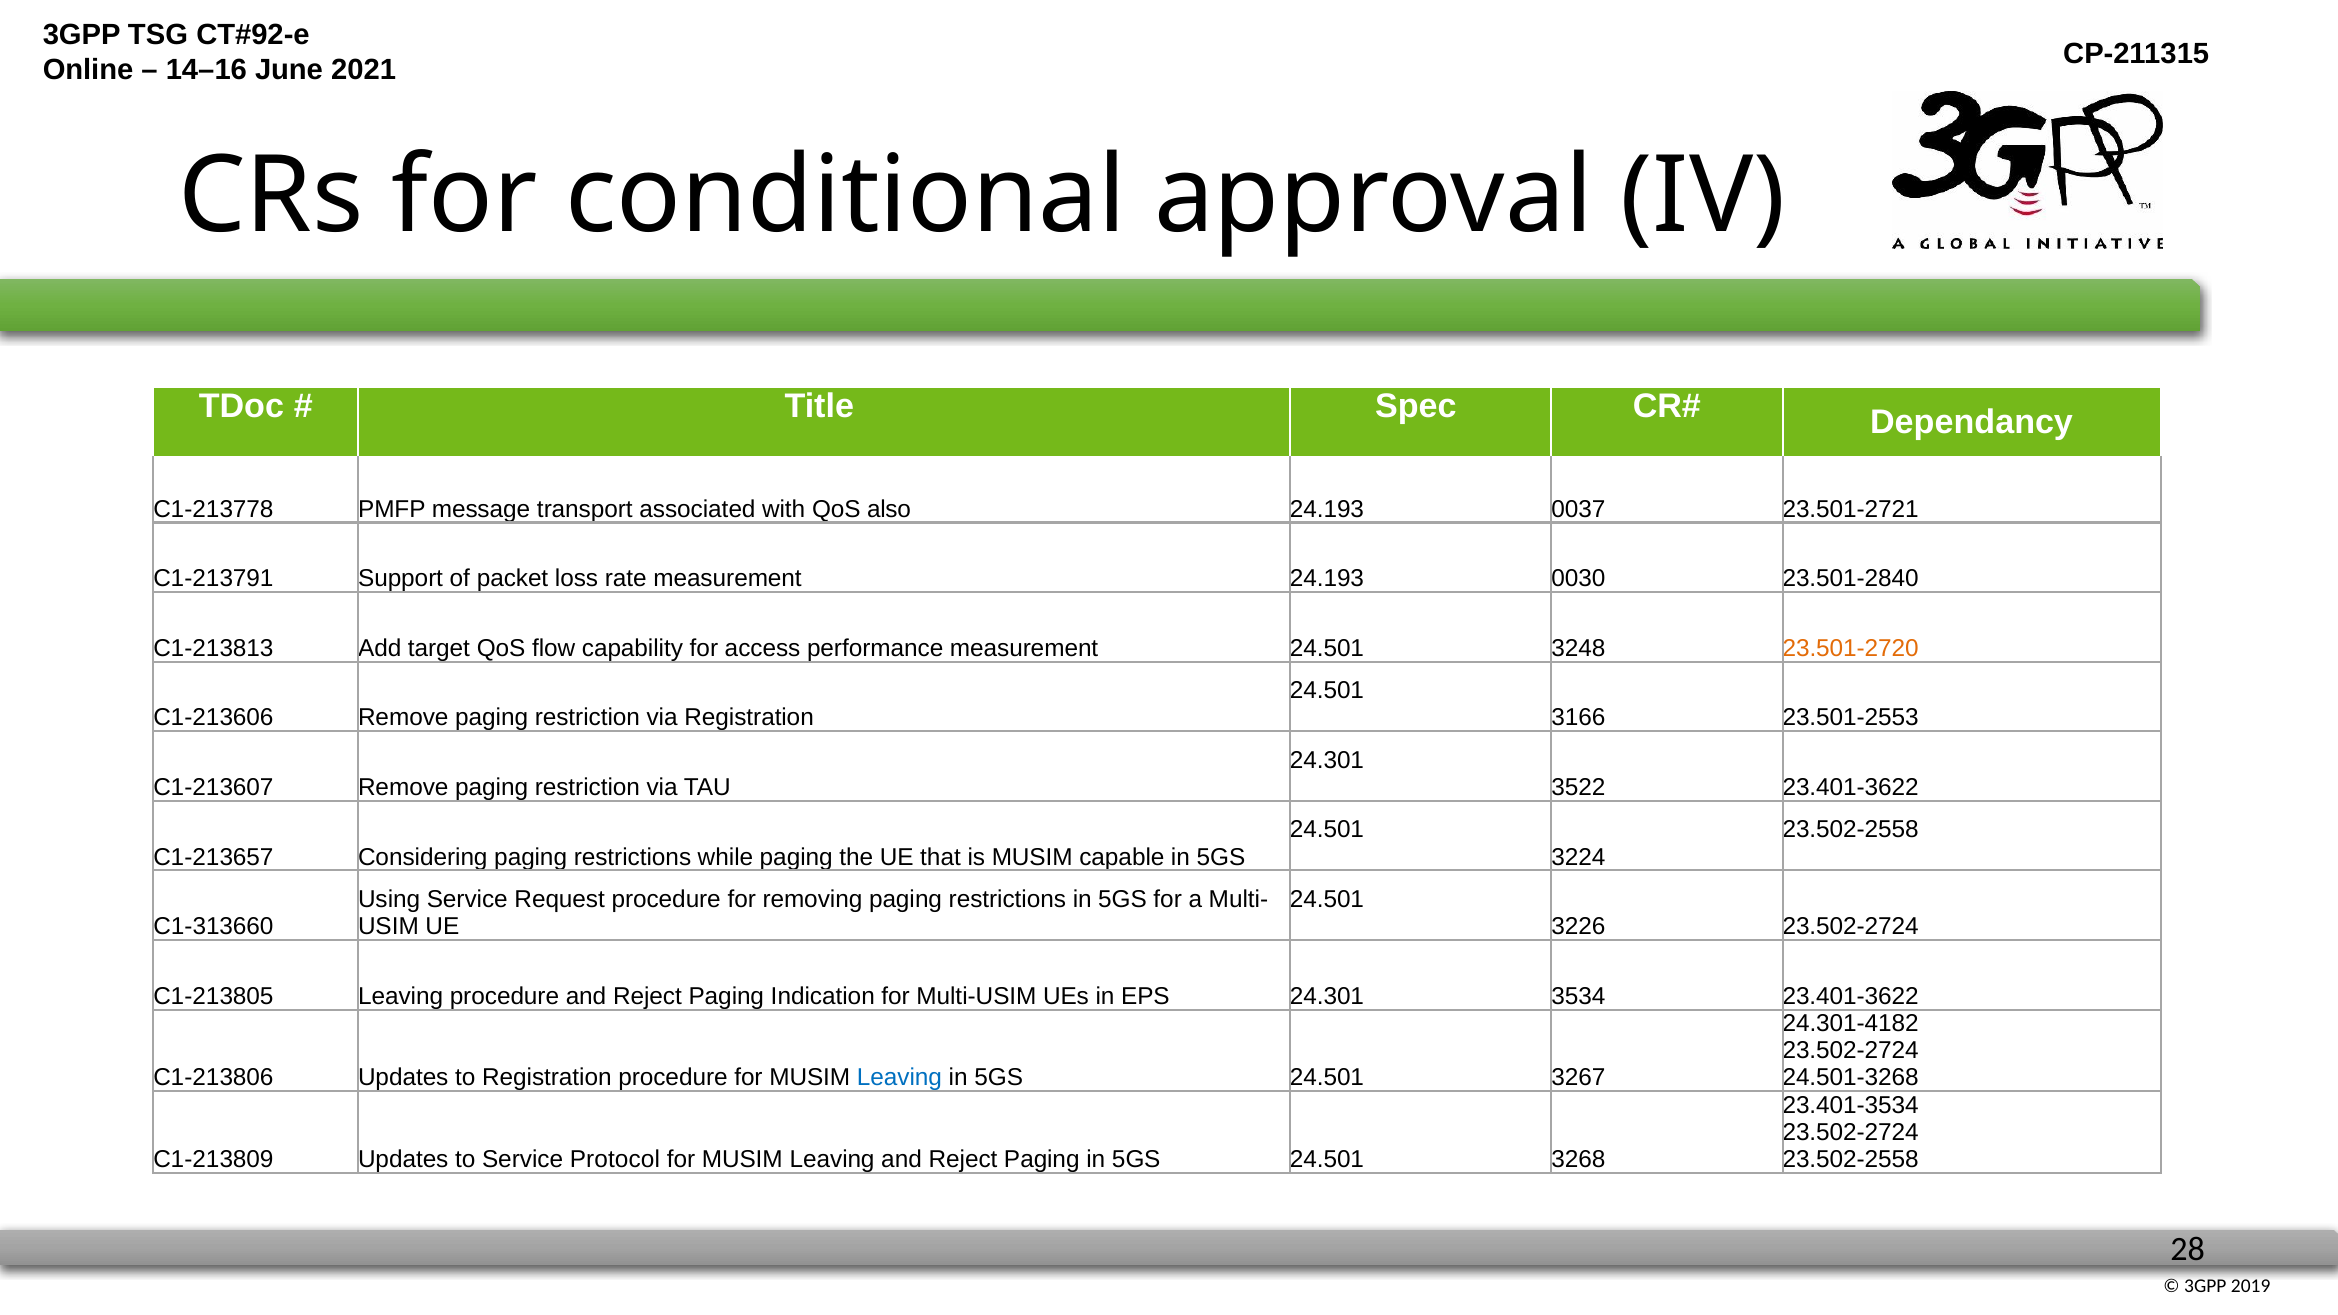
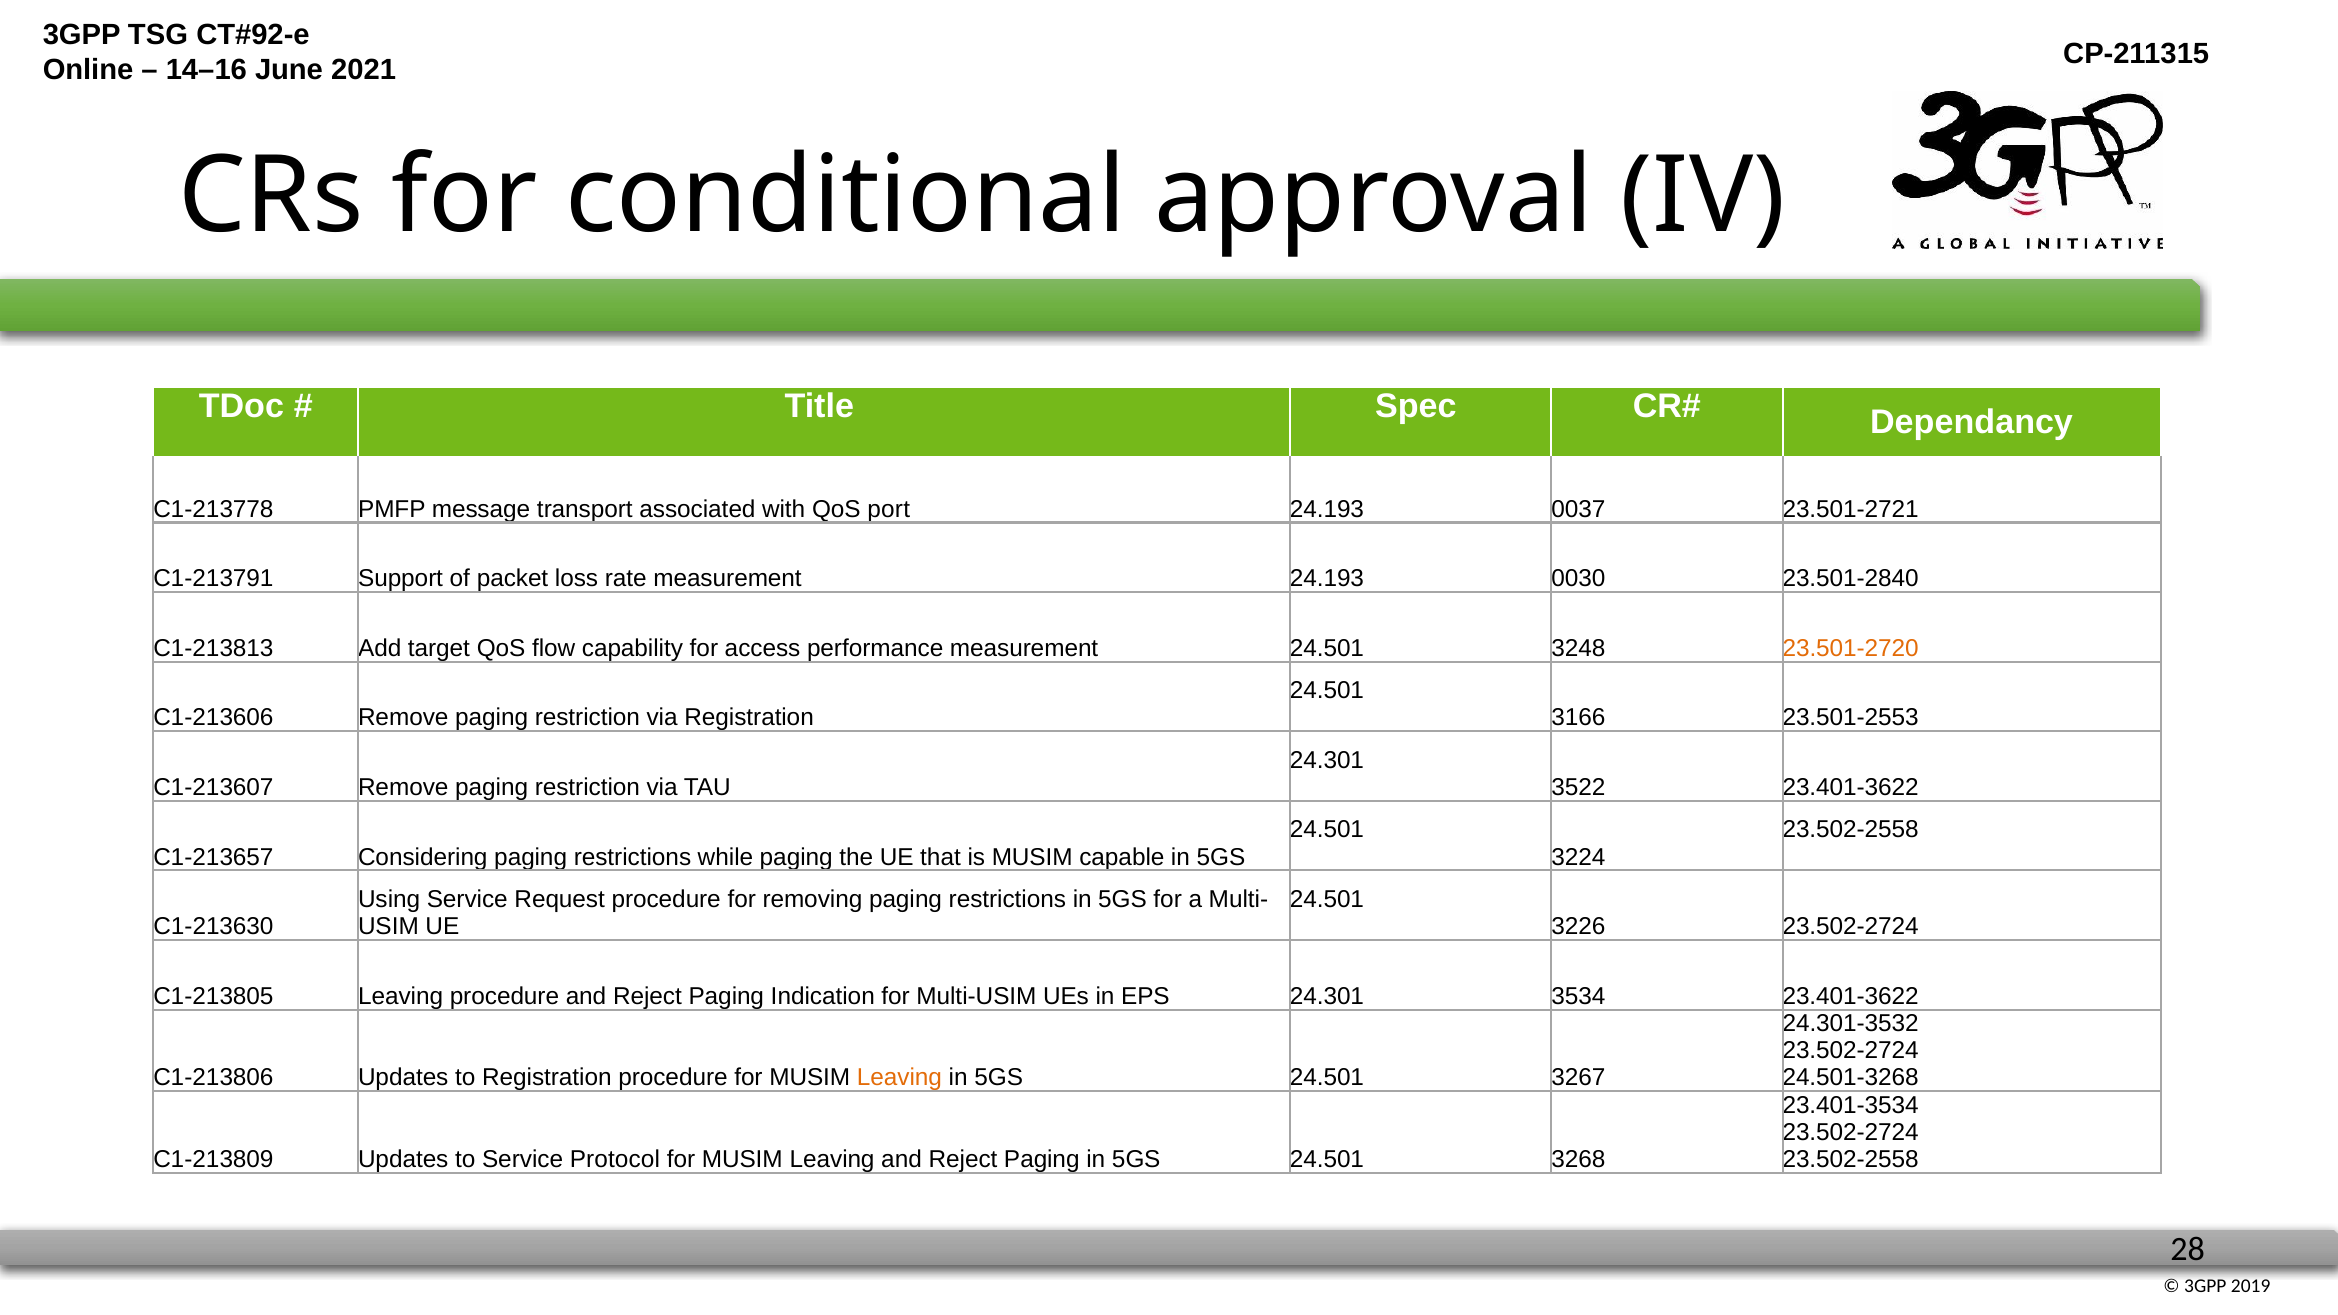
also: also -> port (889, 509)
C1-313660: C1-313660 -> C1-213630 (213, 927)
24.301-4182: 24.301-4182 -> 24.301-3532 (1851, 1024)
Leaving colour: blue -> orange (899, 1078)
